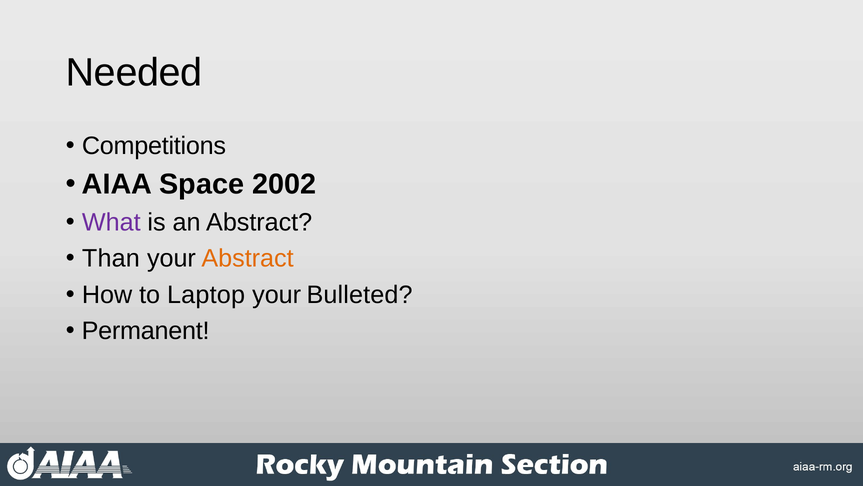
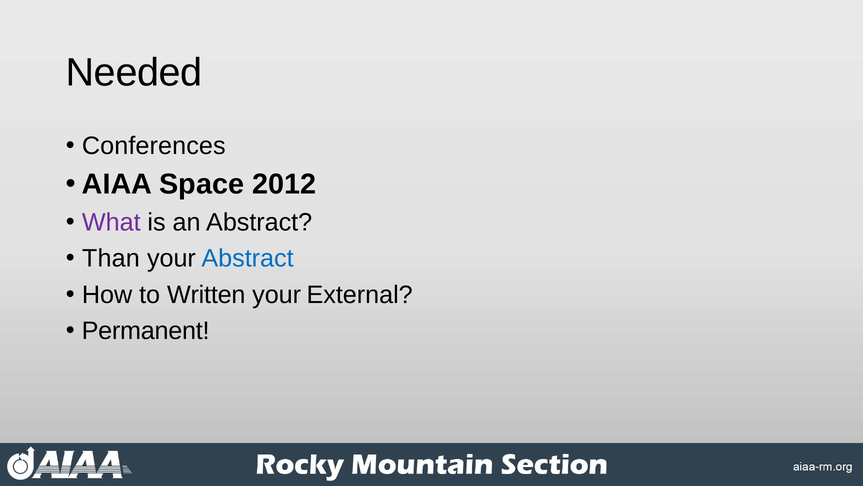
Competitions: Competitions -> Conferences (154, 146)
2002: 2002 -> 2012 (284, 184)
Abstract colour: orange -> blue (248, 258)
Laptop: Laptop -> Written (206, 295)
Bulleted: Bulleted -> External (360, 295)
